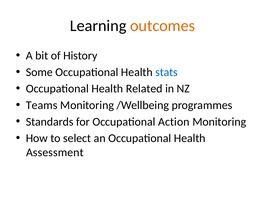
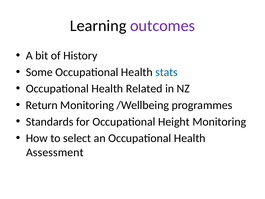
outcomes colour: orange -> purple (163, 26)
Teams: Teams -> Return (42, 105)
Action: Action -> Height (174, 122)
